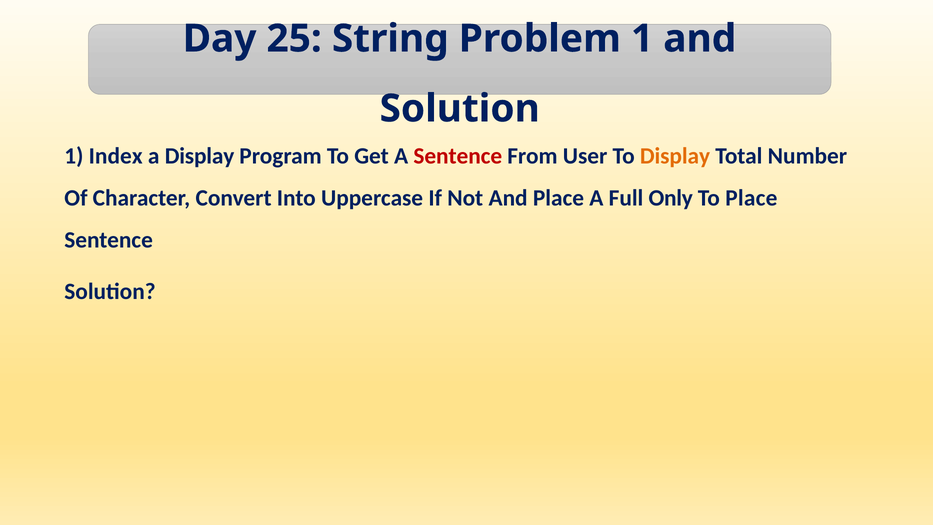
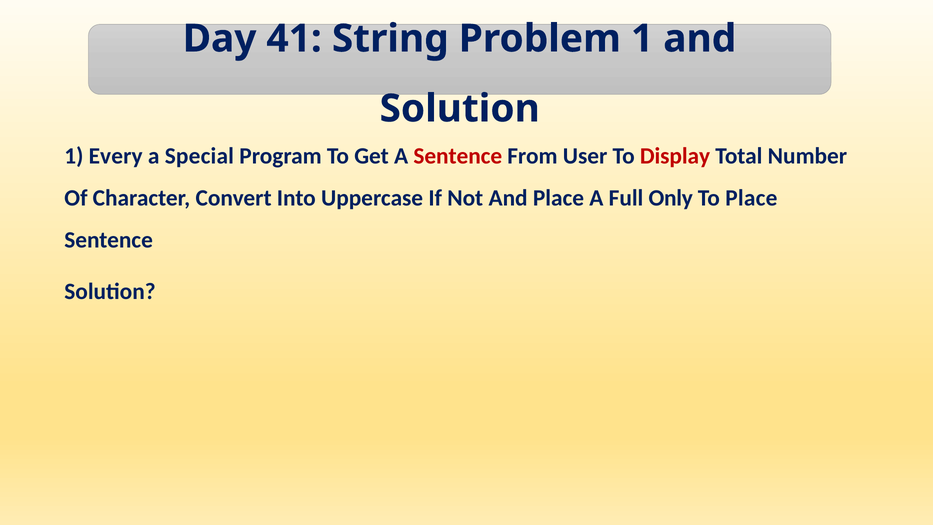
25: 25 -> 41 (294, 39)
Index: Index -> Every (116, 156)
a Display: Display -> Special (199, 156)
Display colour: orange -> red (675, 156)
